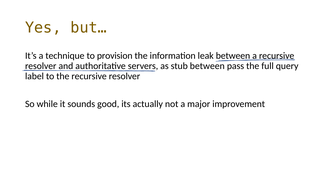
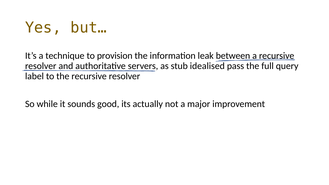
stub between: between -> idealised (207, 66)
